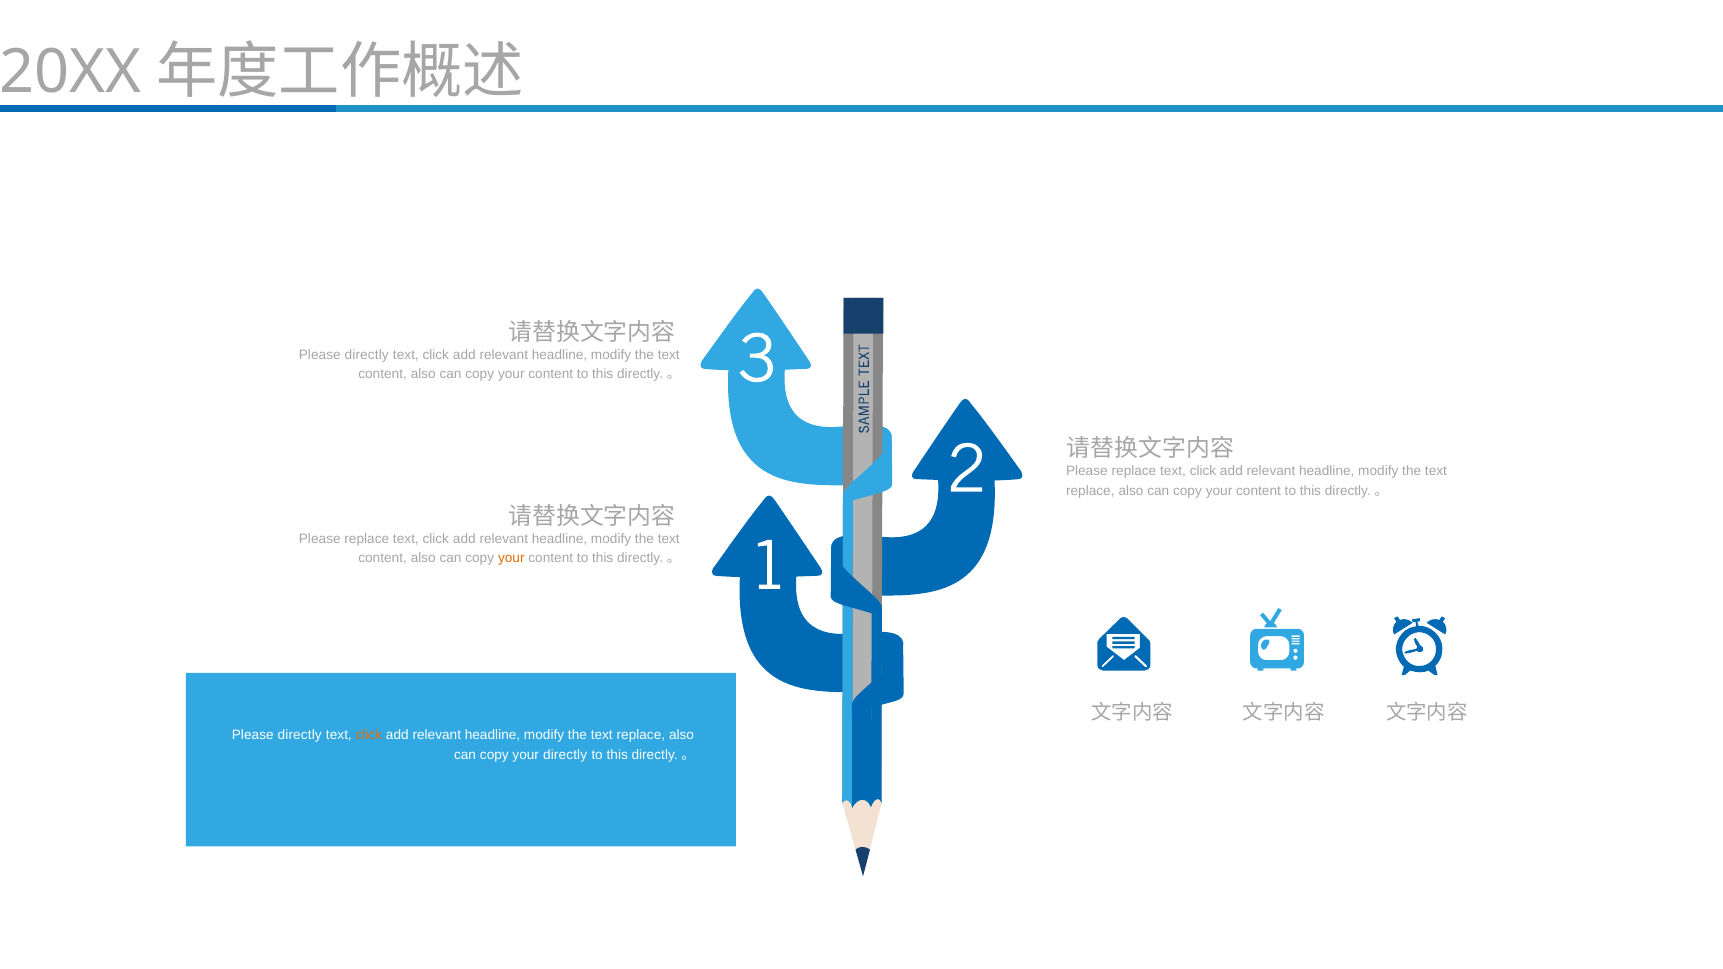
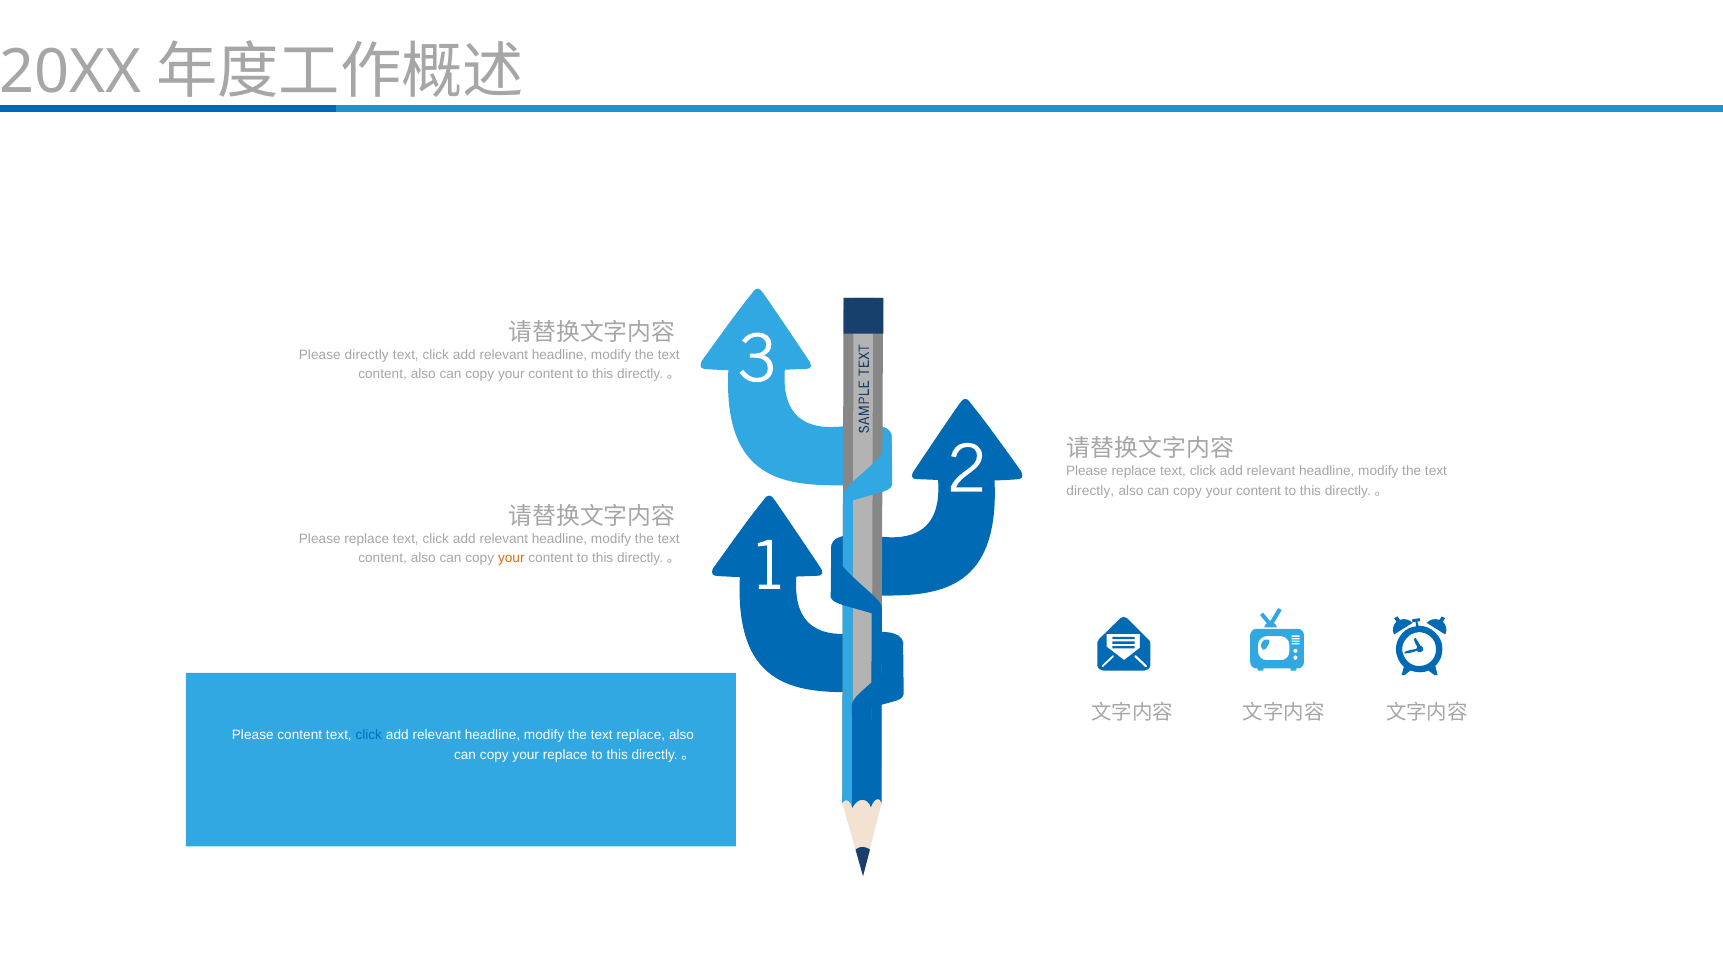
replace: replace -> directly (1090, 491)
directly: directly -> content (300, 735)
click colour: orange -> blue (369, 735)
your directly: directly -> replace (565, 755)
